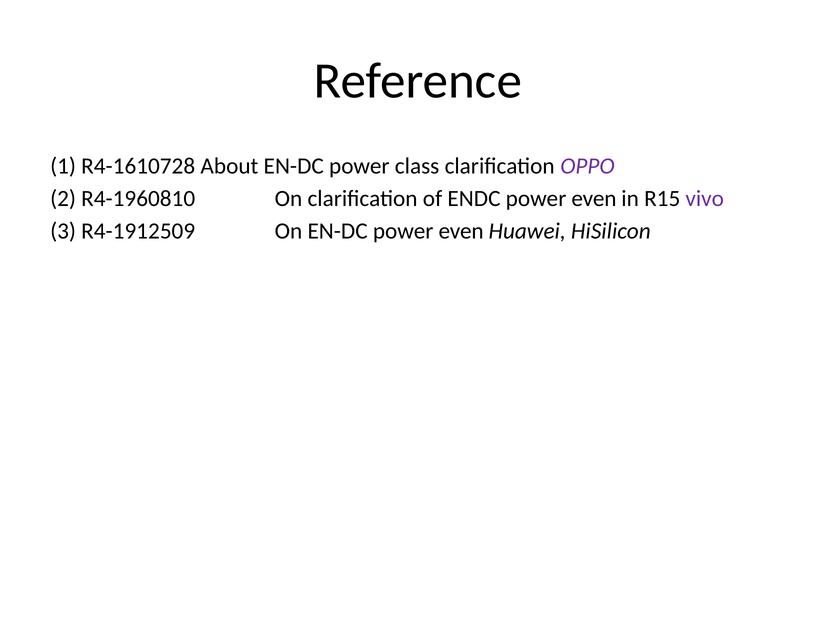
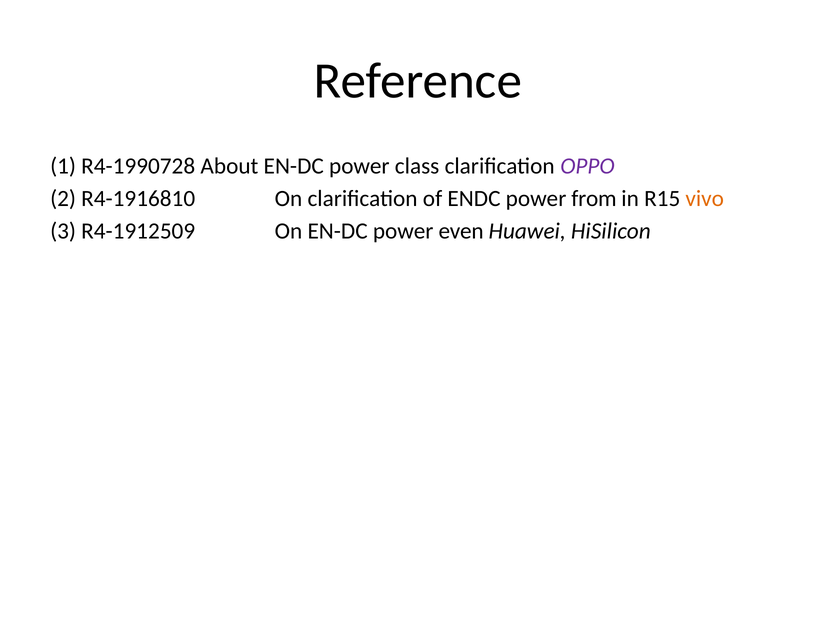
R4-1610728: R4-1610728 -> R4-1990728 (138, 166)
R4-1960810: R4-1960810 -> R4-1916810 (138, 199)
ENDC power even: even -> from (594, 199)
vivo colour: purple -> orange (705, 199)
